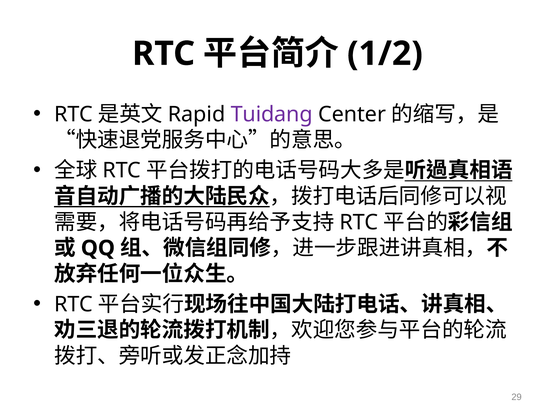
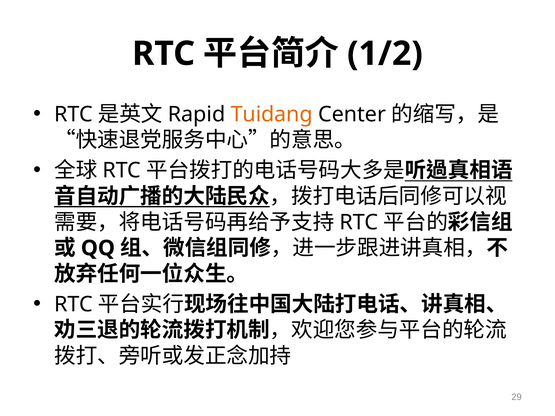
Tuidang colour: purple -> orange (272, 114)
